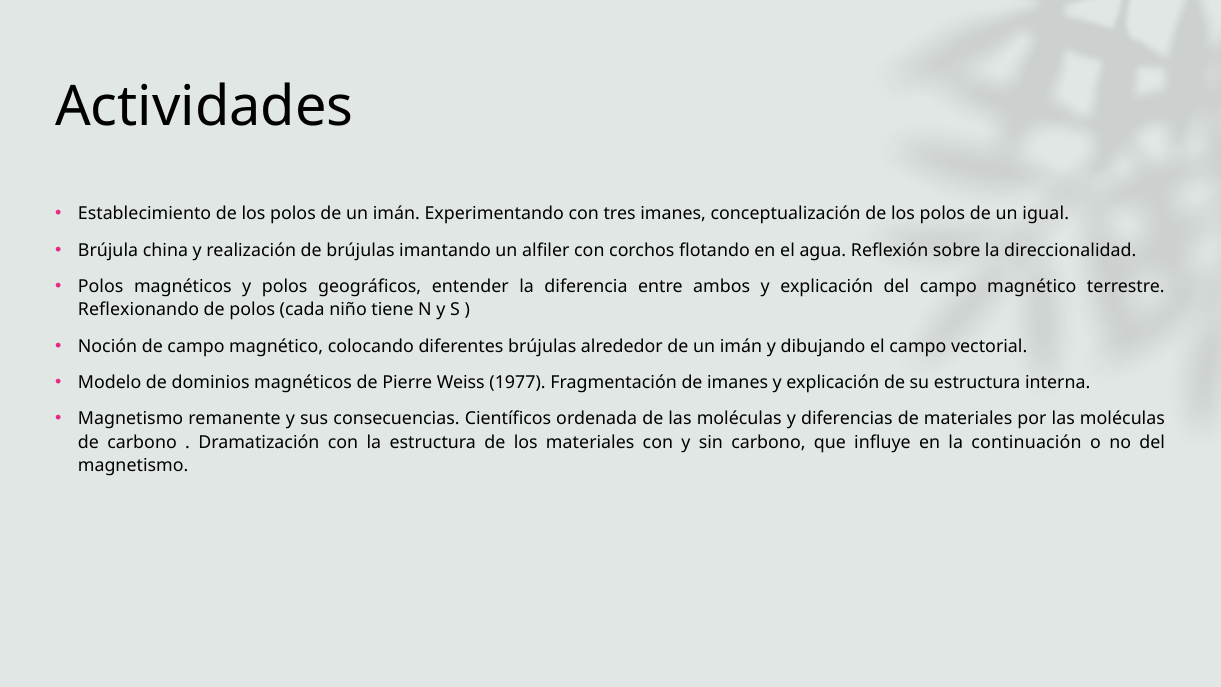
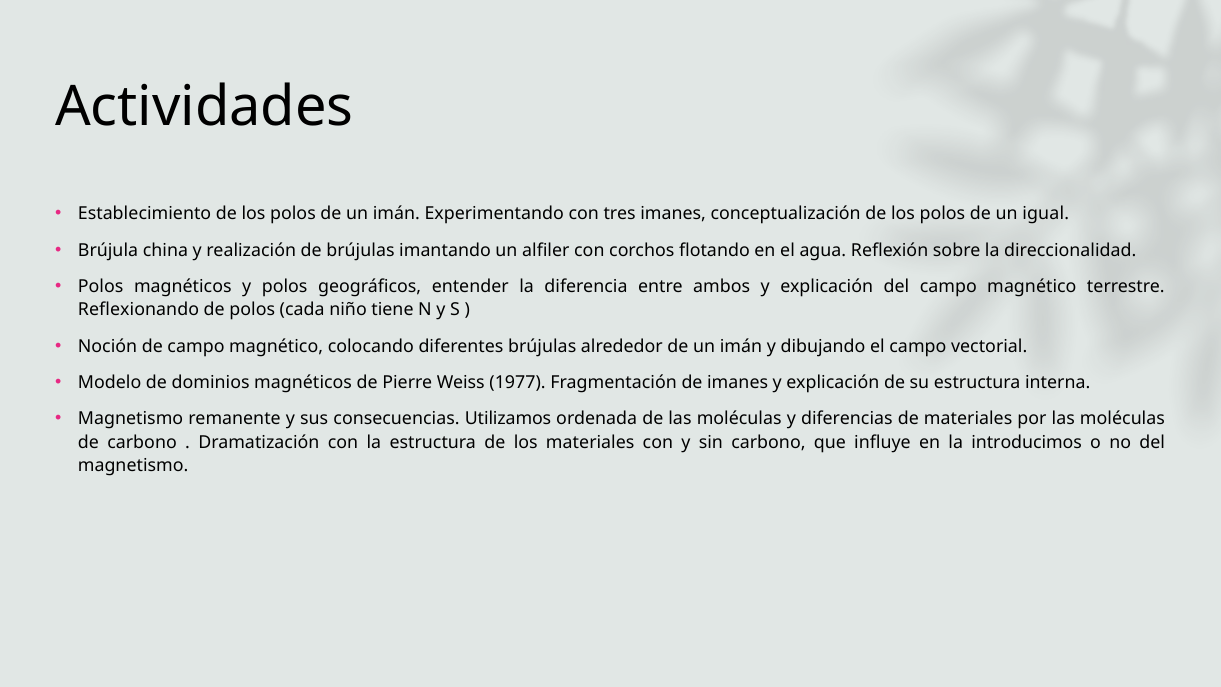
Científicos: Científicos -> Utilizamos (508, 419)
continuación: continuación -> introducimos (1027, 442)
